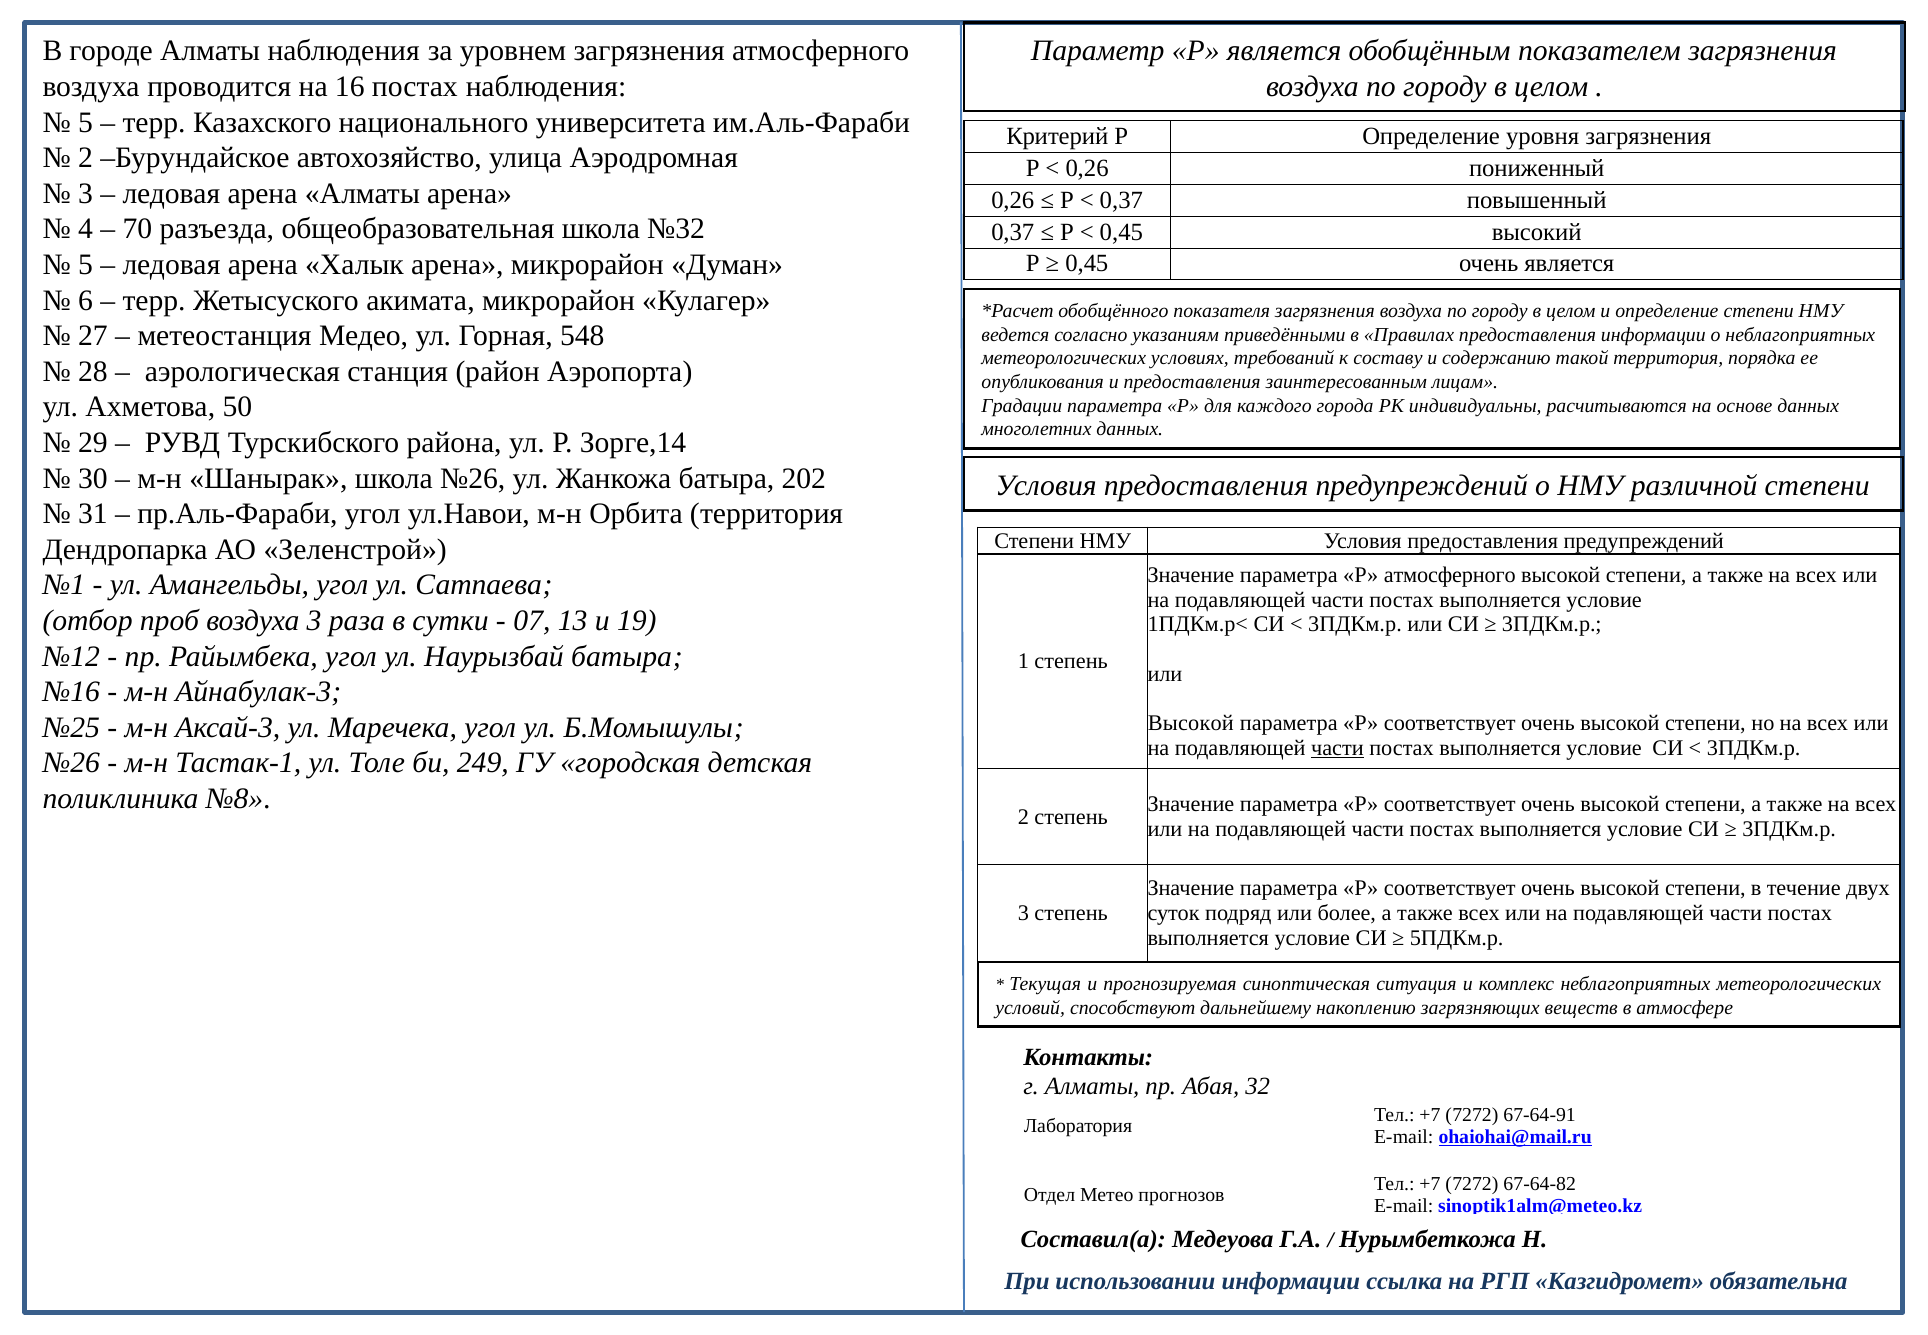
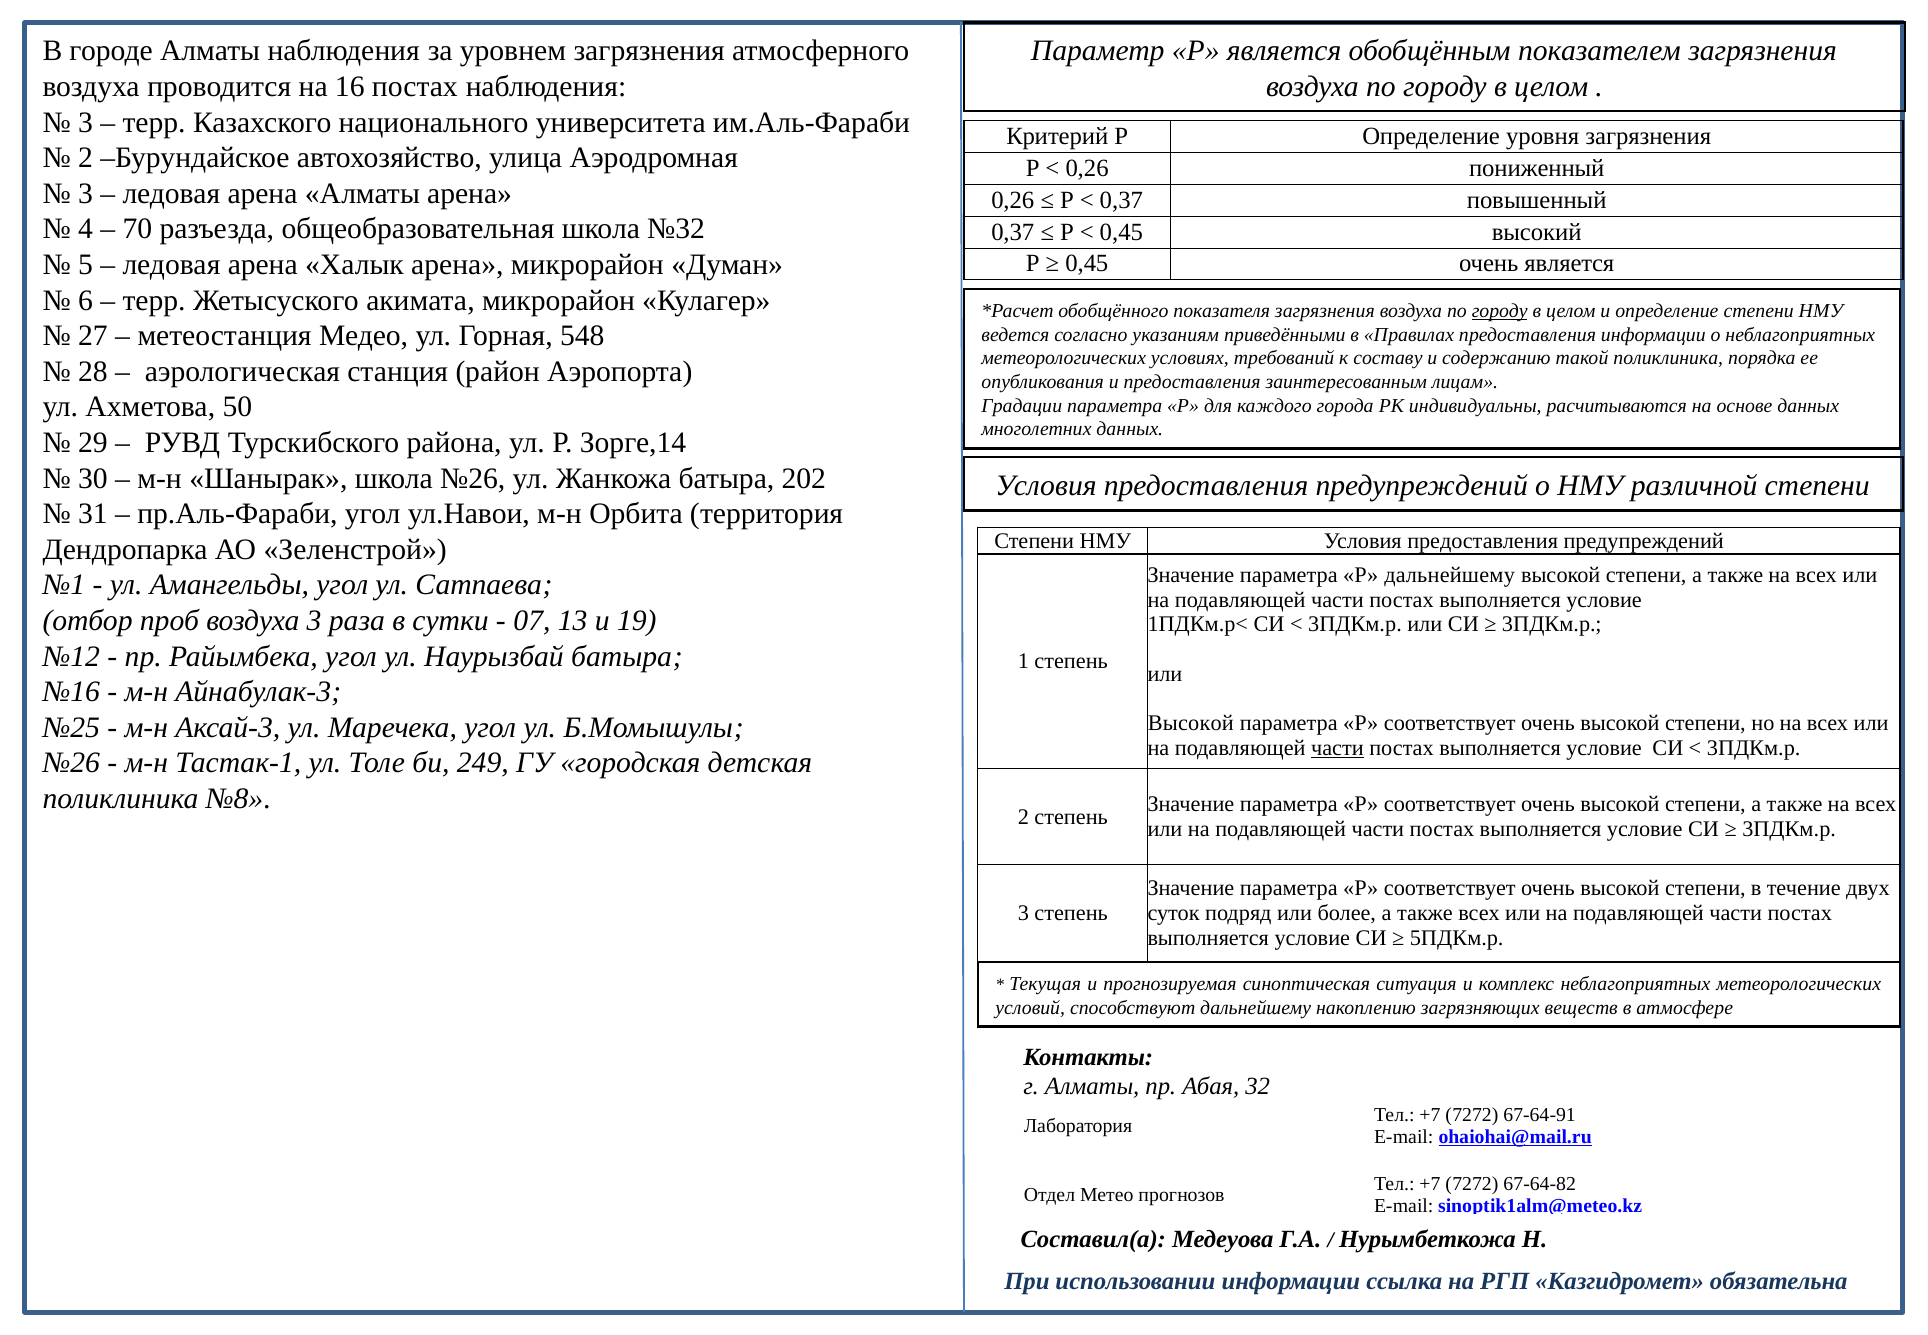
5: 5 -> 3 (86, 122)
городу underline: none -> present (1500, 311)
такой территория: территория -> поликлиника (1668, 358)
Р атмосферного: атмосферного -> дальнейшему (1450, 575)
